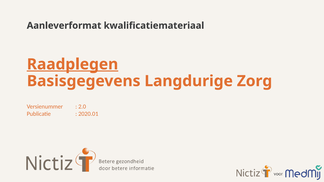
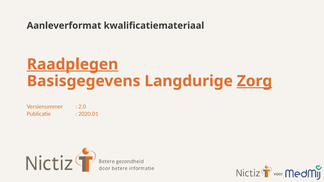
Zorg underline: none -> present (255, 81)
